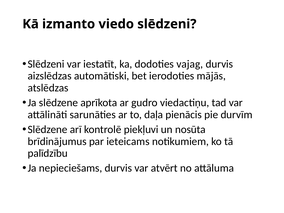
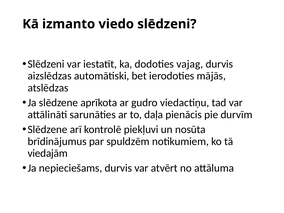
ieteicams: ieteicams -> spuldzēm (128, 141)
palīdzību: palīdzību -> viedajām (48, 153)
